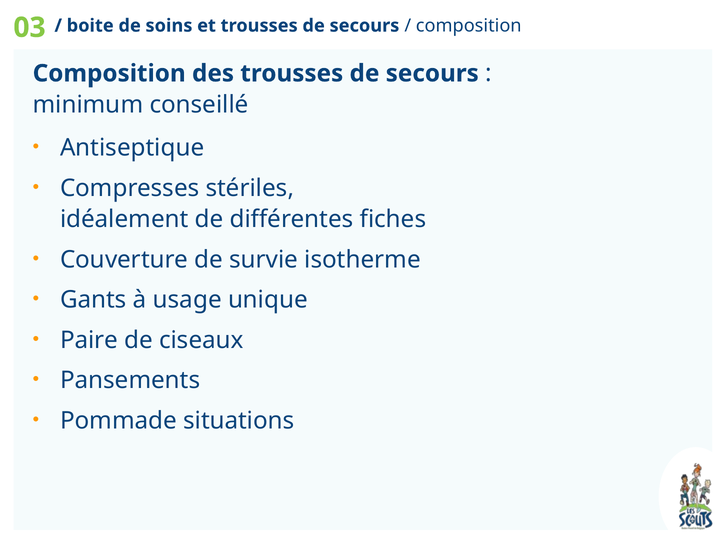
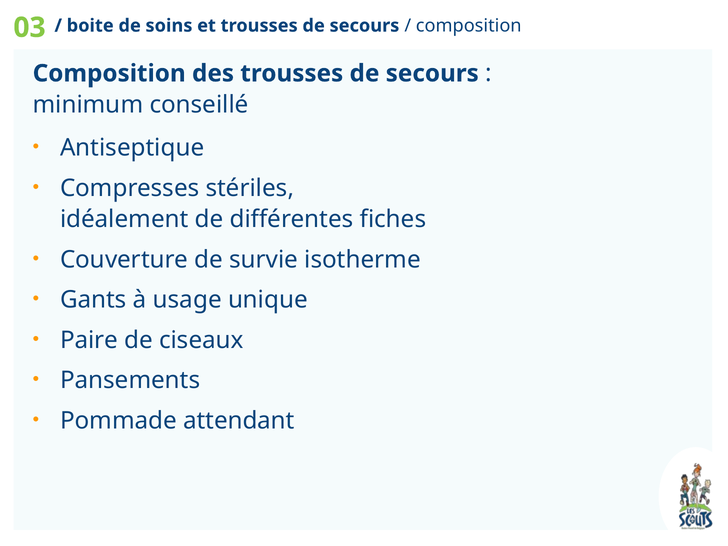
situations: situations -> attendant (239, 421)
